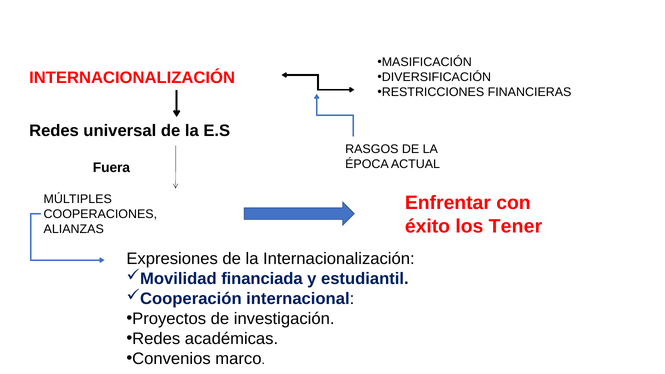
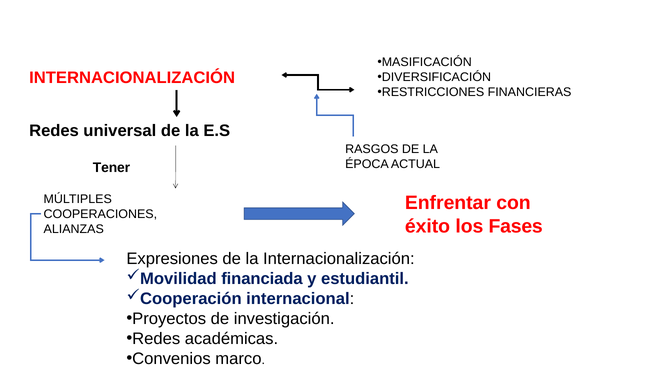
Fuera: Fuera -> Tener (111, 168)
Tener: Tener -> Fases (516, 226)
